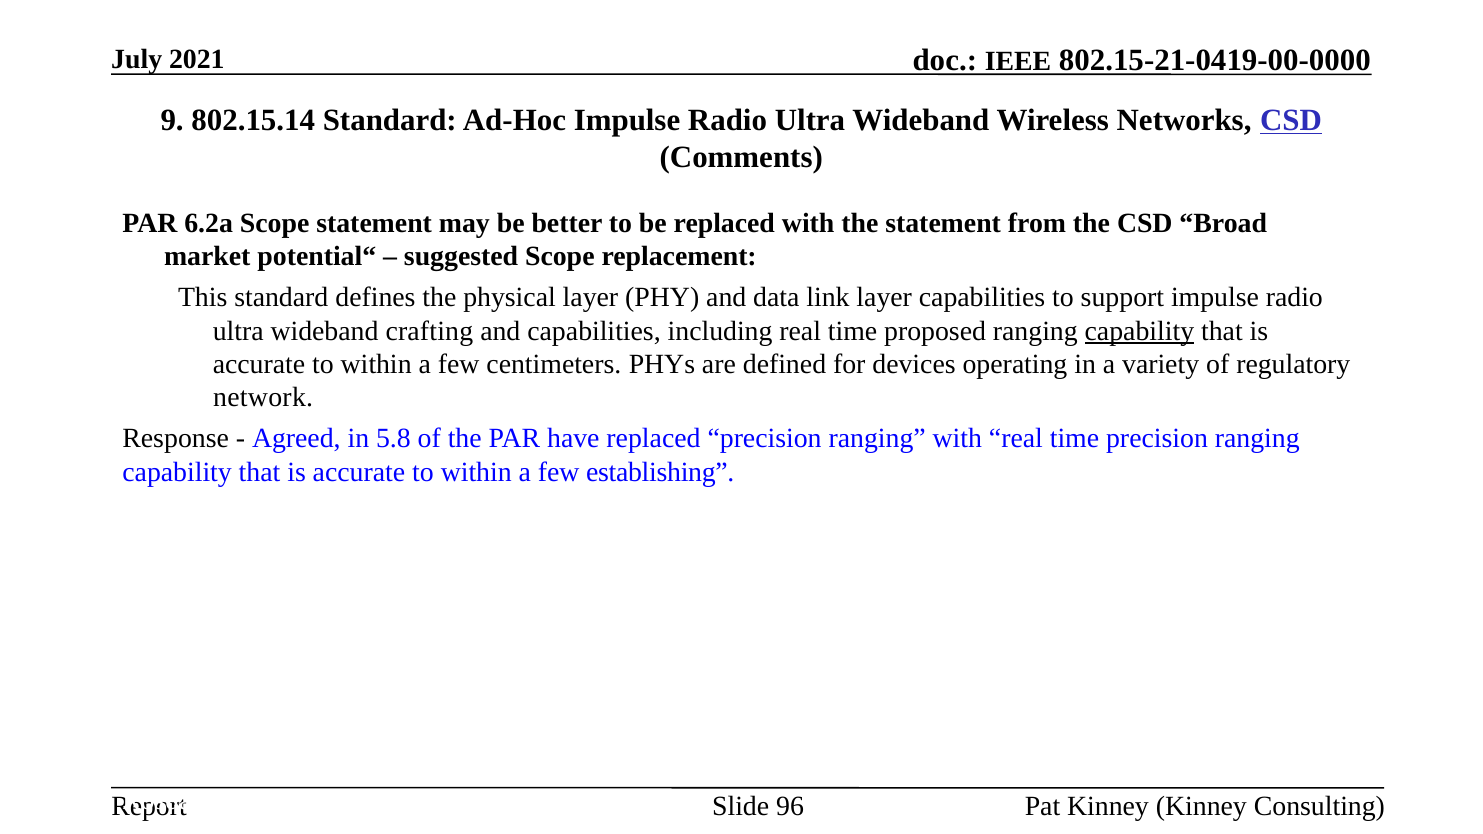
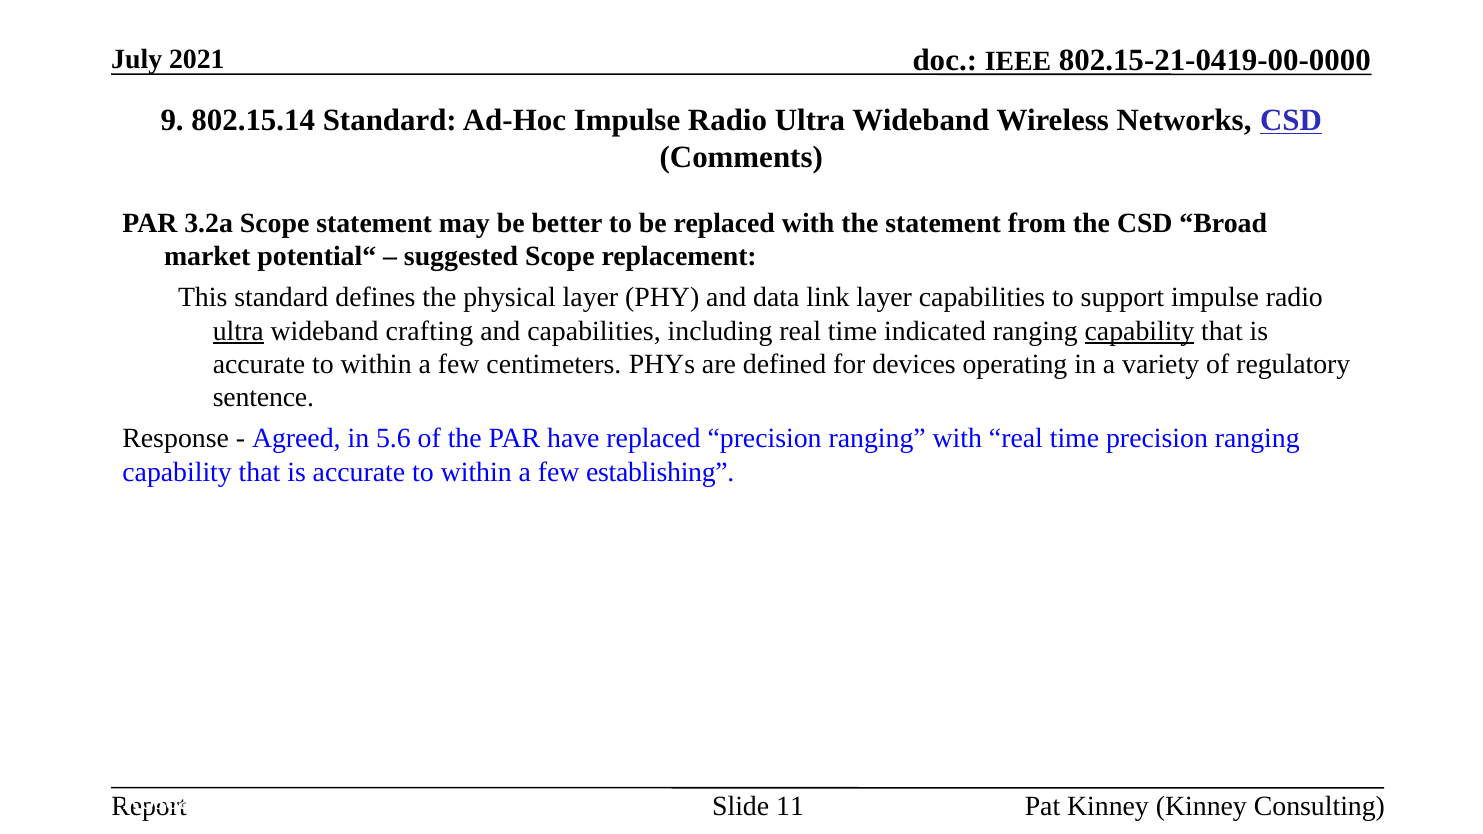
6.2a: 6.2a -> 3.2a (209, 223)
ultra underline: none -> present (238, 331)
proposed: proposed -> indicated (935, 331)
network: network -> sentence (263, 398)
5.8: 5.8 -> 5.6 (393, 439)
96: 96 -> 11 (790, 806)
